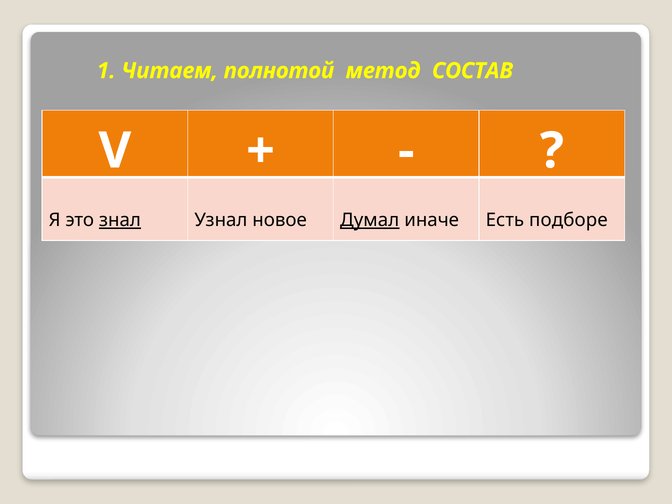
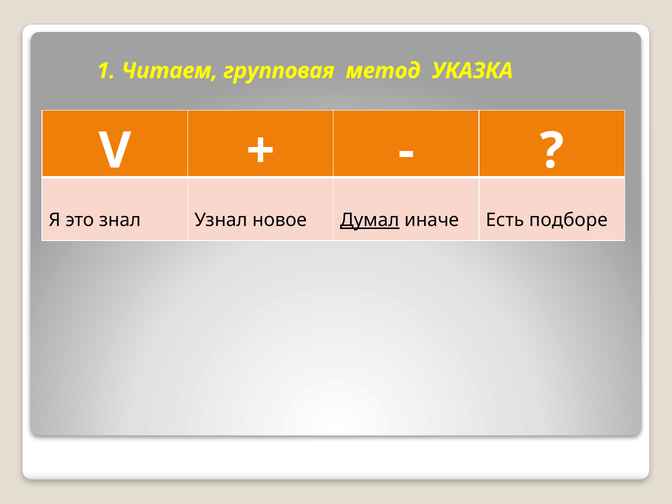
полнотой: полнотой -> групповая (279, 71)
СОСТАВ: СОСТАВ -> УКАЗКА (472, 71)
знал underline: present -> none (120, 220)
